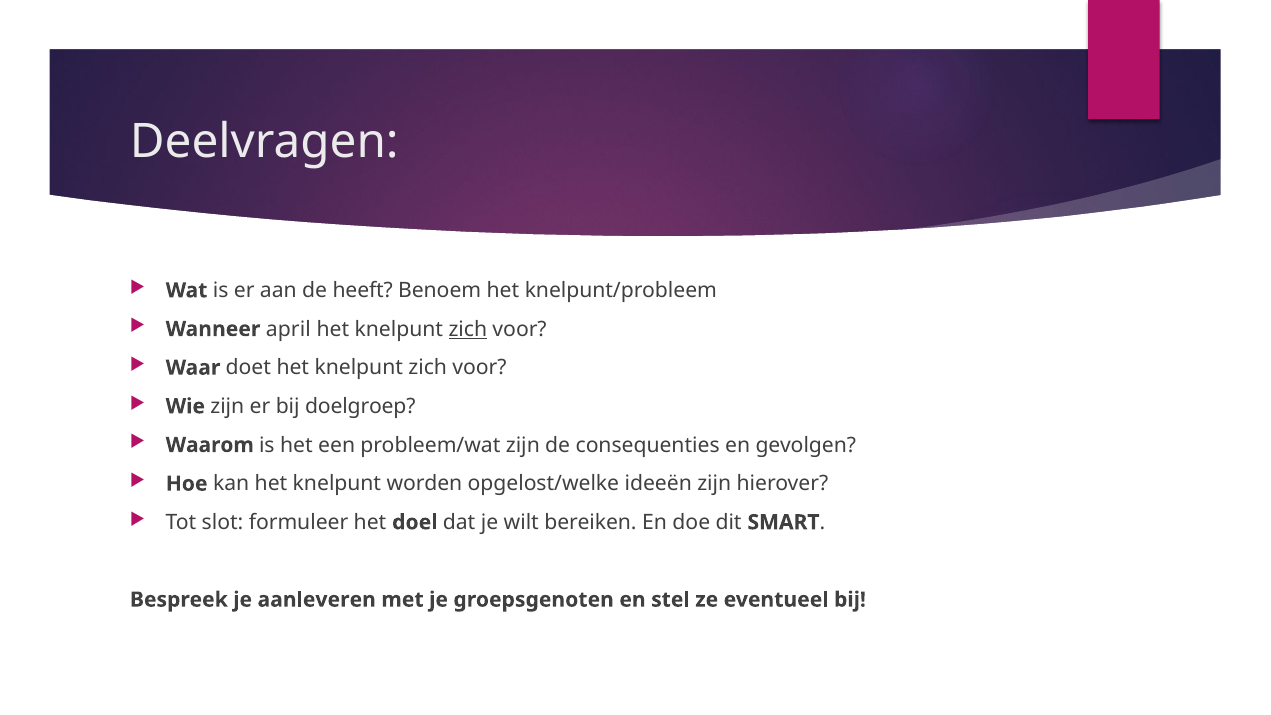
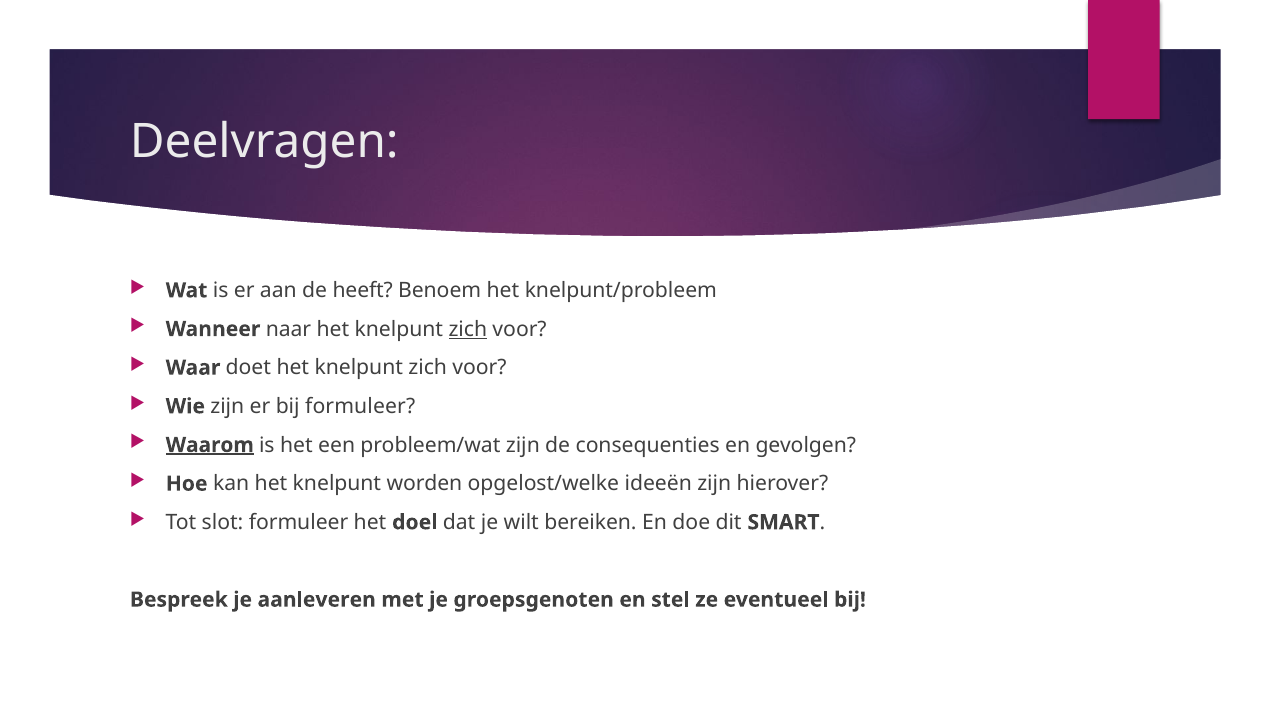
april: april -> naar (288, 329)
bij doelgroep: doelgroep -> formuleer (360, 406)
Waarom underline: none -> present (210, 445)
